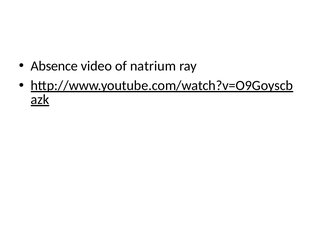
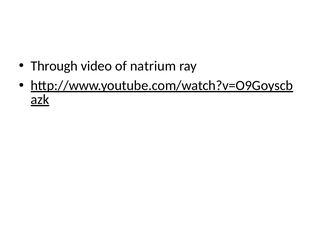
Absence: Absence -> Through (54, 66)
